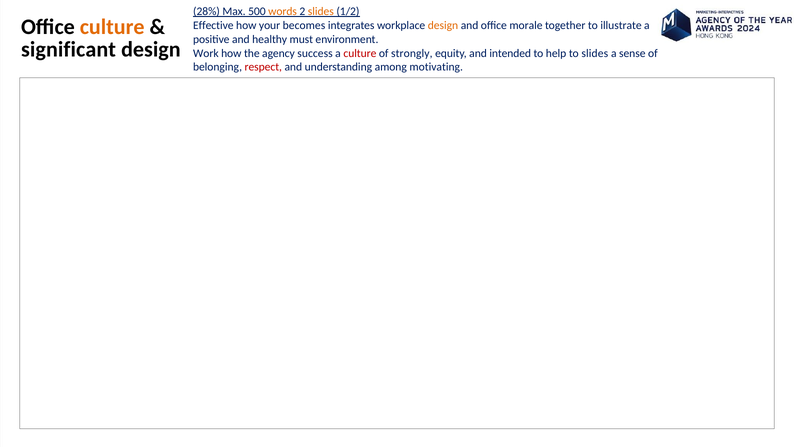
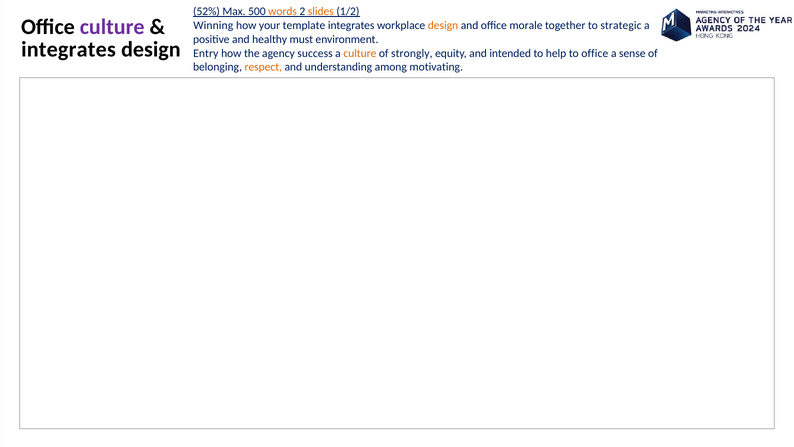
28%: 28% -> 52% (206, 12)
culture colour: orange -> purple (112, 27)
Effective: Effective -> Winning (213, 25)
becomes: becomes -> template (304, 25)
illustrate: illustrate -> strategic (621, 25)
significant: significant -> integrates (68, 49)
Work: Work -> Entry (206, 53)
culture colour: red -> orange (360, 53)
to slides: slides -> office (595, 53)
respect colour: red -> orange (263, 67)
